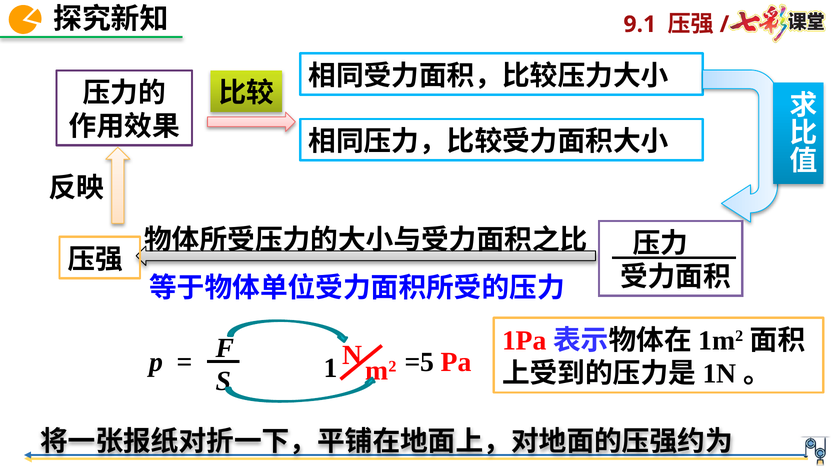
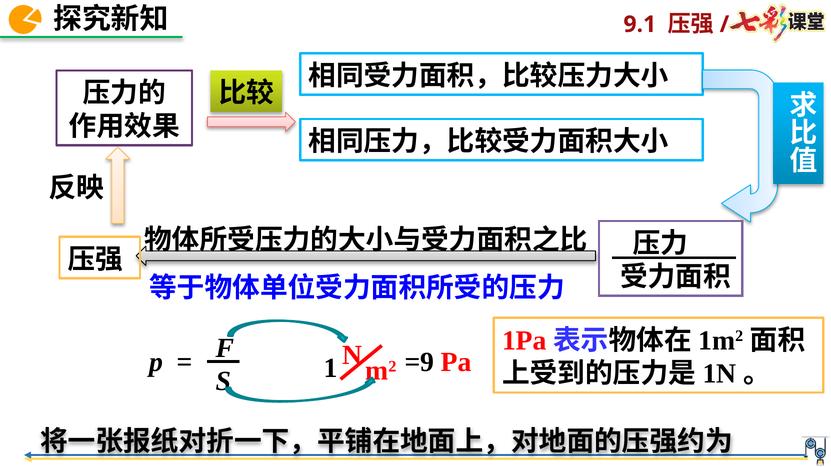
=5: =5 -> =9 (419, 363)
